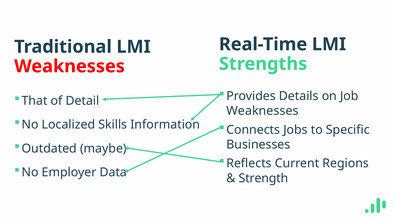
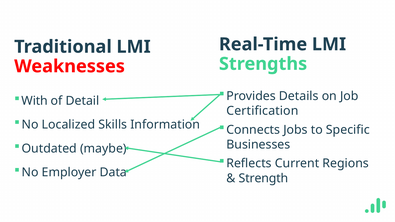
That: That -> With (35, 101)
Weaknesses: Weaknesses -> Certification (262, 111)
